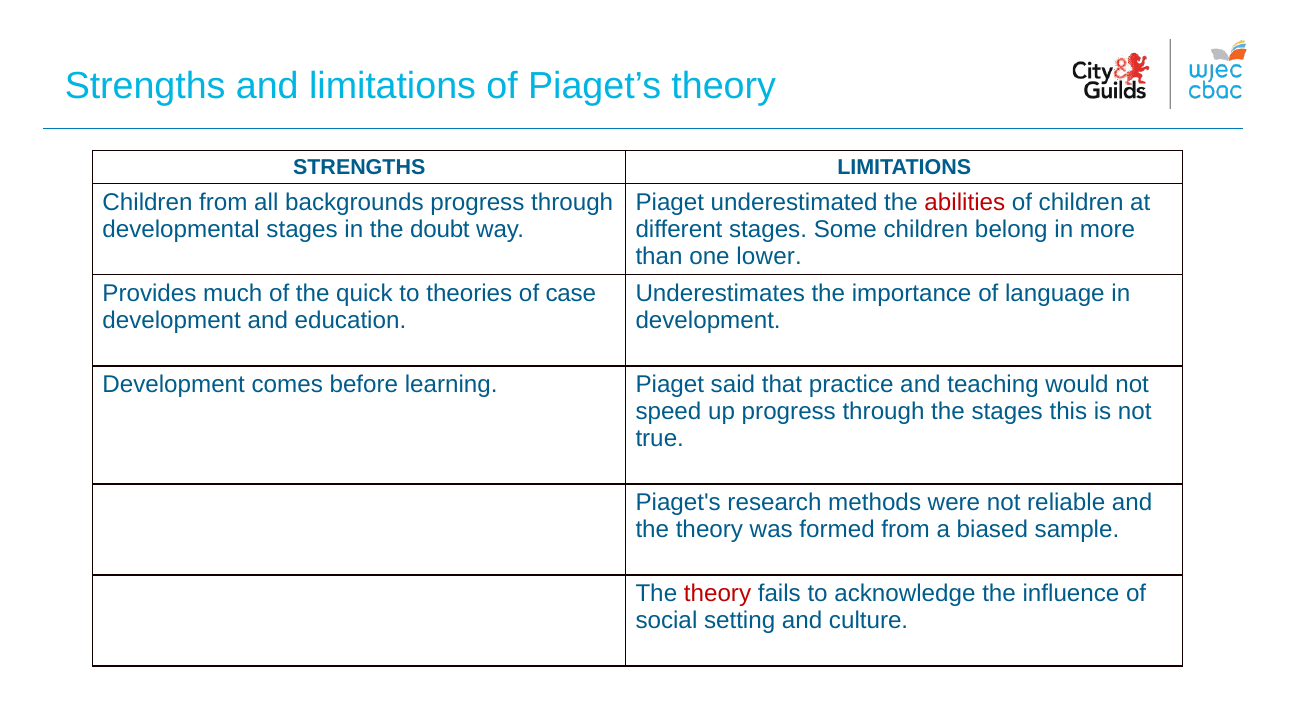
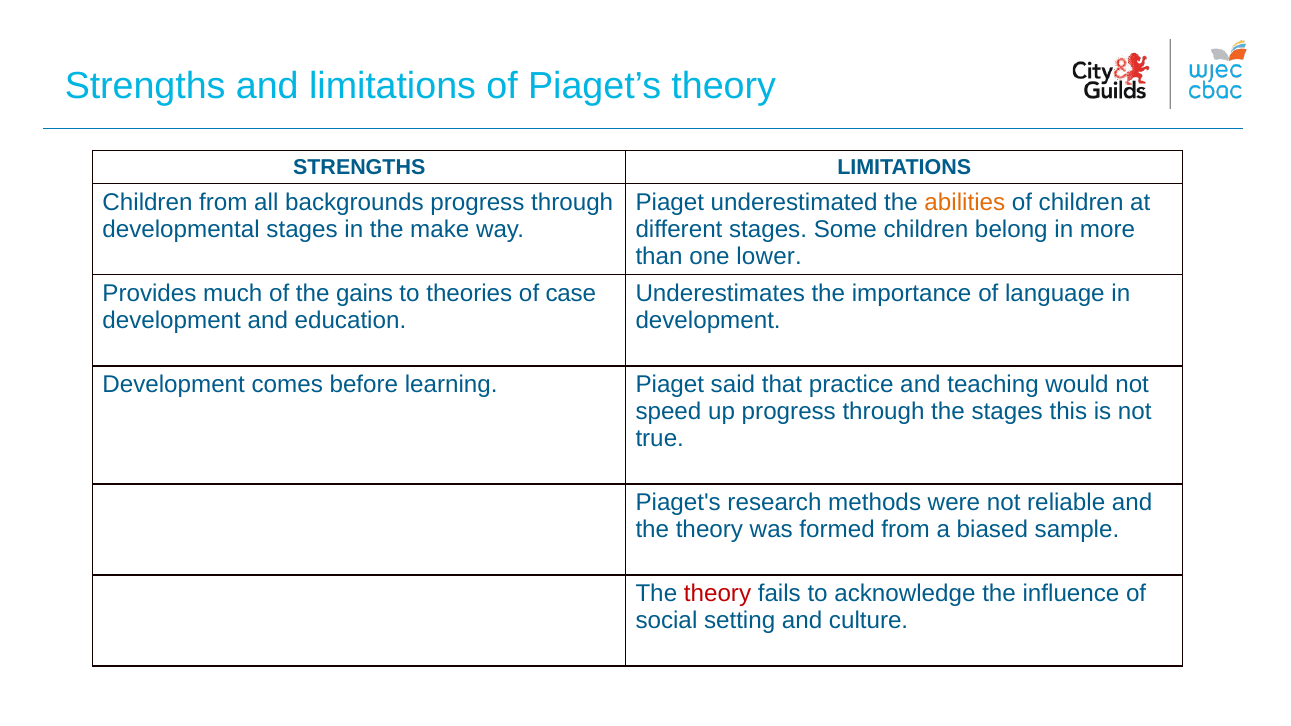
abilities colour: red -> orange (965, 203)
doubt: doubt -> make (440, 230)
quick: quick -> gains (365, 294)
